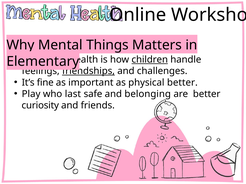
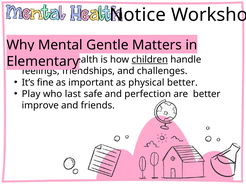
Online: Online -> Notice (138, 15)
Things: Things -> Gentle (107, 45)
friendships underline: present -> none (88, 71)
belonging: belonging -> perfection (148, 94)
curiosity: curiosity -> improve (40, 106)
